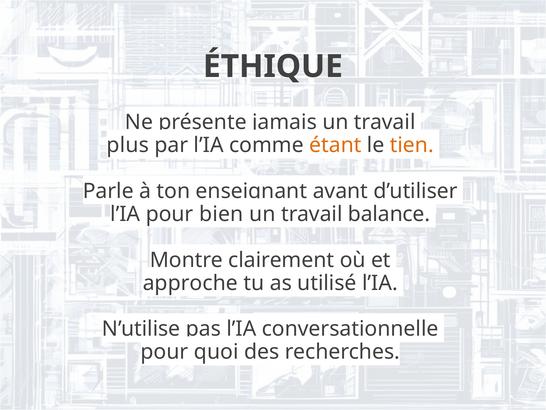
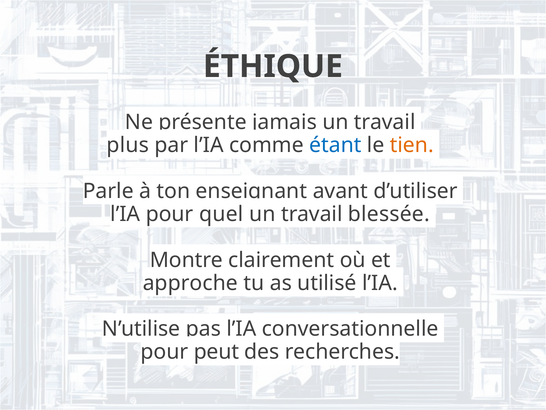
étant colour: orange -> blue (335, 145)
bien: bien -> quel (221, 214)
balance: balance -> blessée (389, 214)
quoi: quoi -> peut (216, 352)
